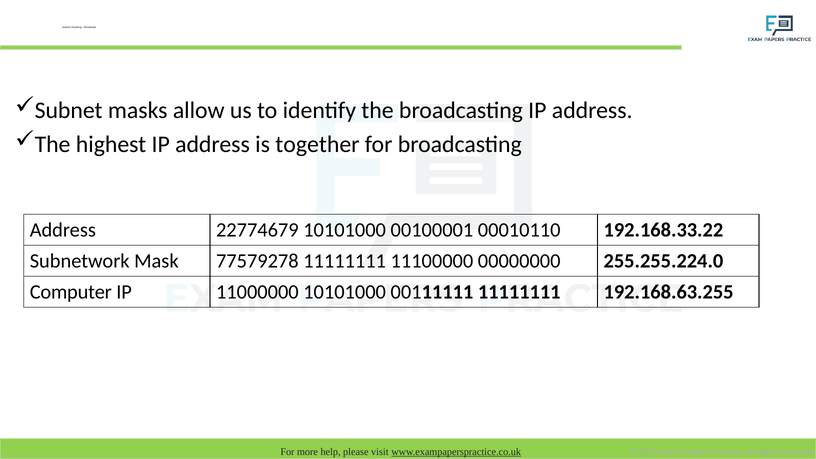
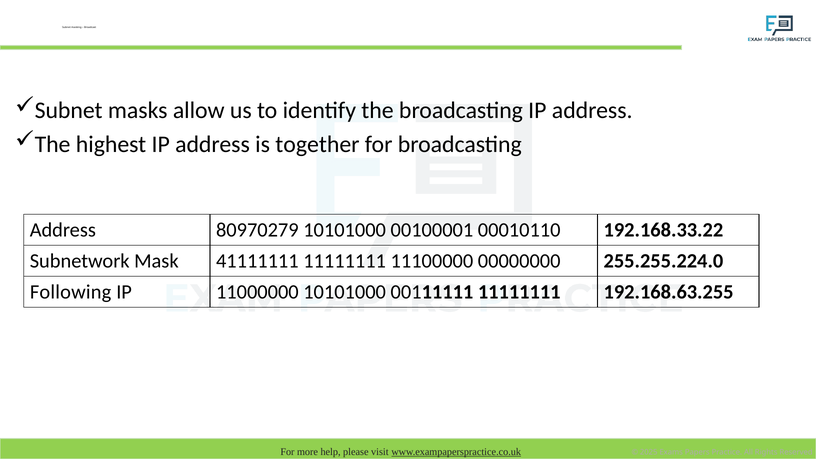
22774679: 22774679 -> 80970279 (257, 230)
77579278: 77579278 -> 41111111 (257, 261)
Computer: Computer -> Following (71, 292)
